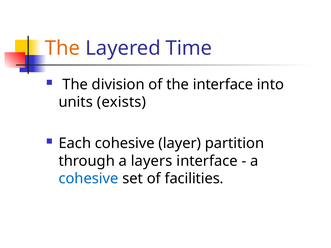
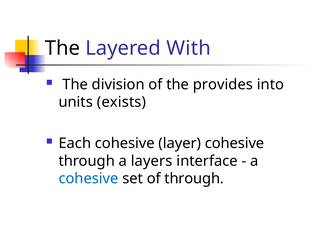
The colour: orange -> black (63, 48)
Time: Time -> With (189, 48)
the interface: interface -> provides (223, 85)
layer partition: partition -> cohesive (235, 143)
of facilities: facilities -> through (194, 179)
